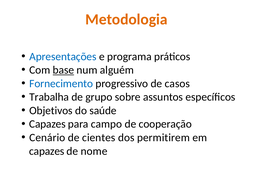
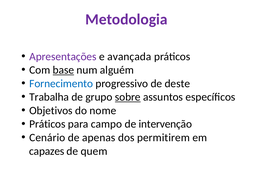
Metodologia colour: orange -> purple (126, 19)
Apresentações colour: blue -> purple (63, 56)
programa: programa -> avançada (129, 56)
casos: casos -> deste (177, 83)
sobre underline: none -> present (128, 97)
saúde: saúde -> nome (103, 110)
Capazes: Capazes -> Práticos (47, 124)
cooperação: cooperação -> intervenção (165, 124)
cientes: cientes -> apenas (99, 137)
nome: nome -> quem (94, 151)
